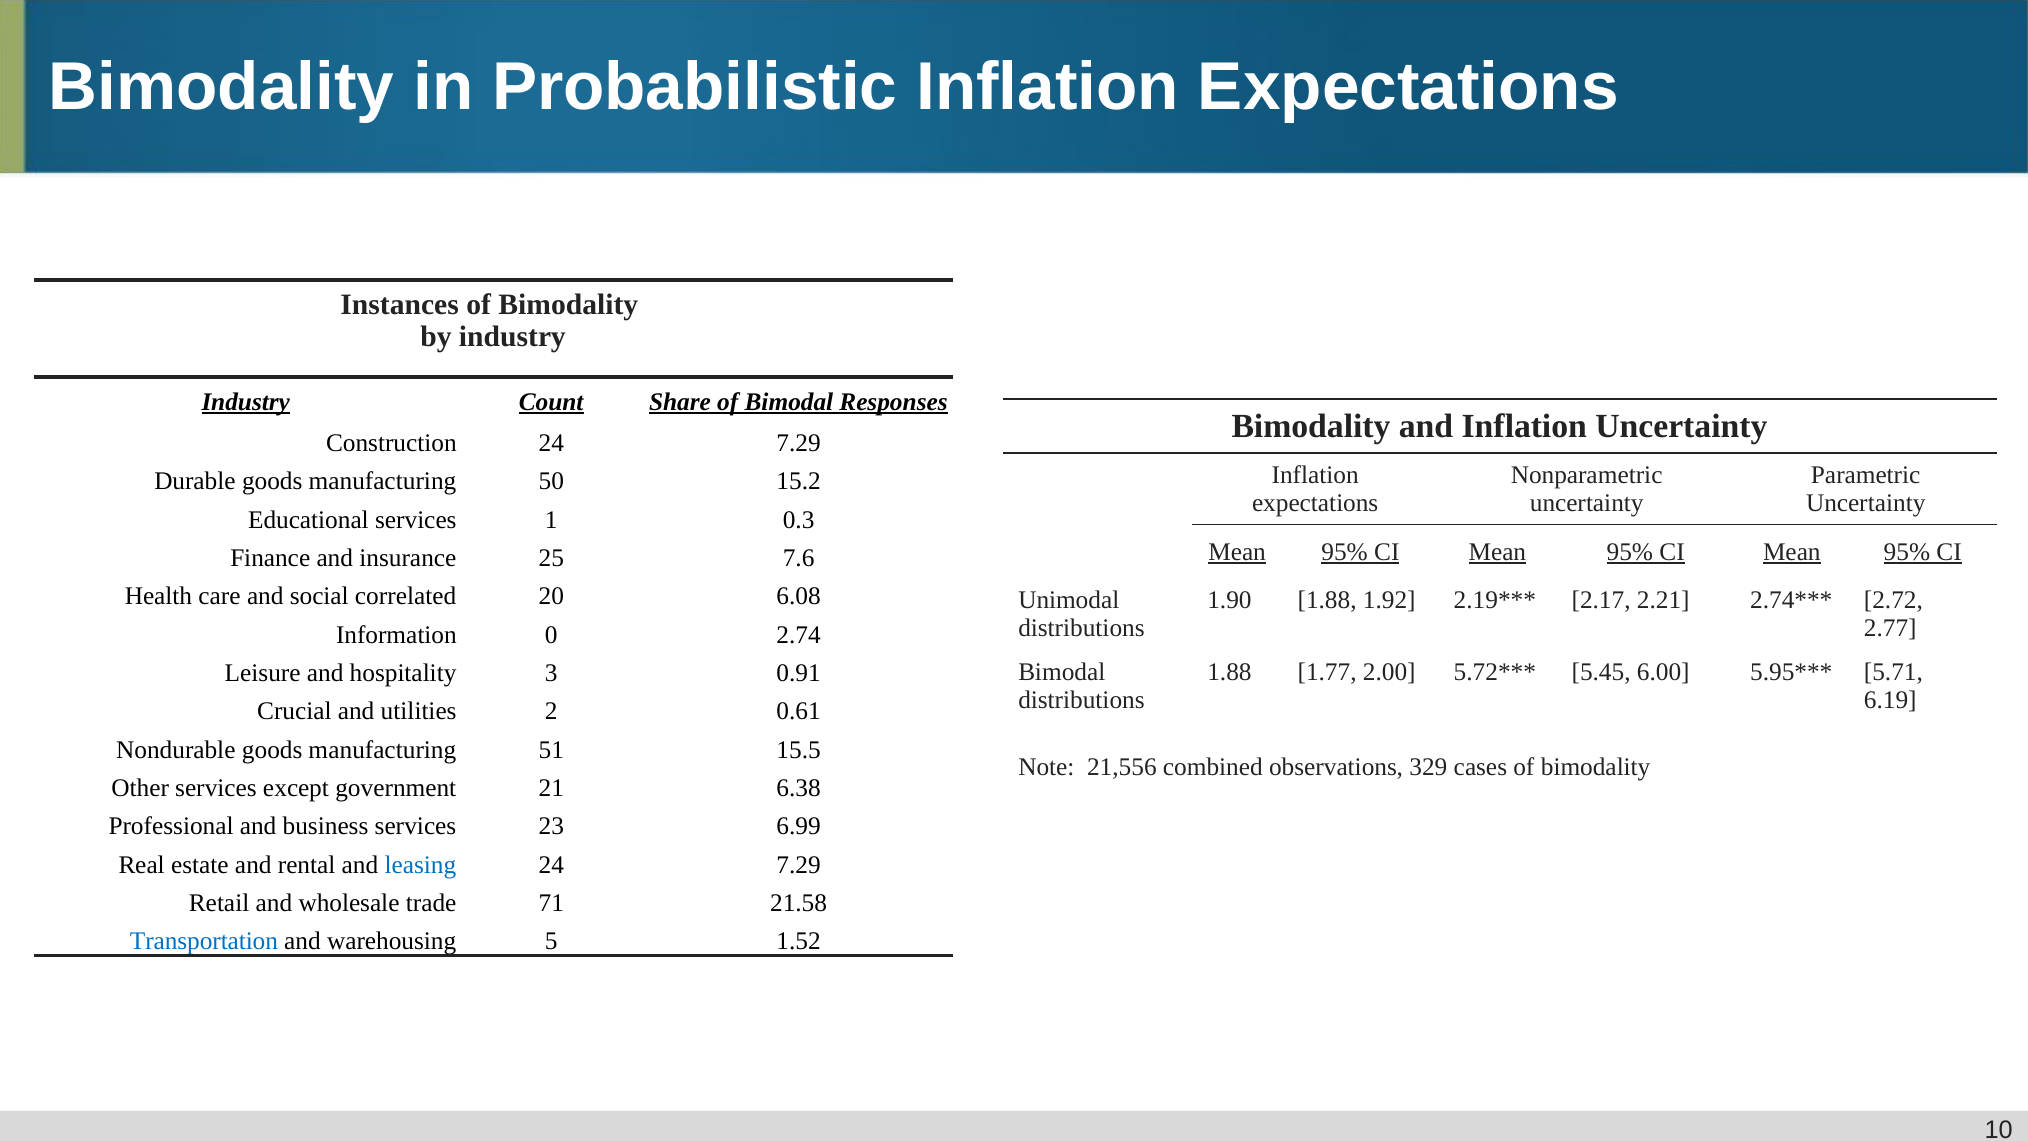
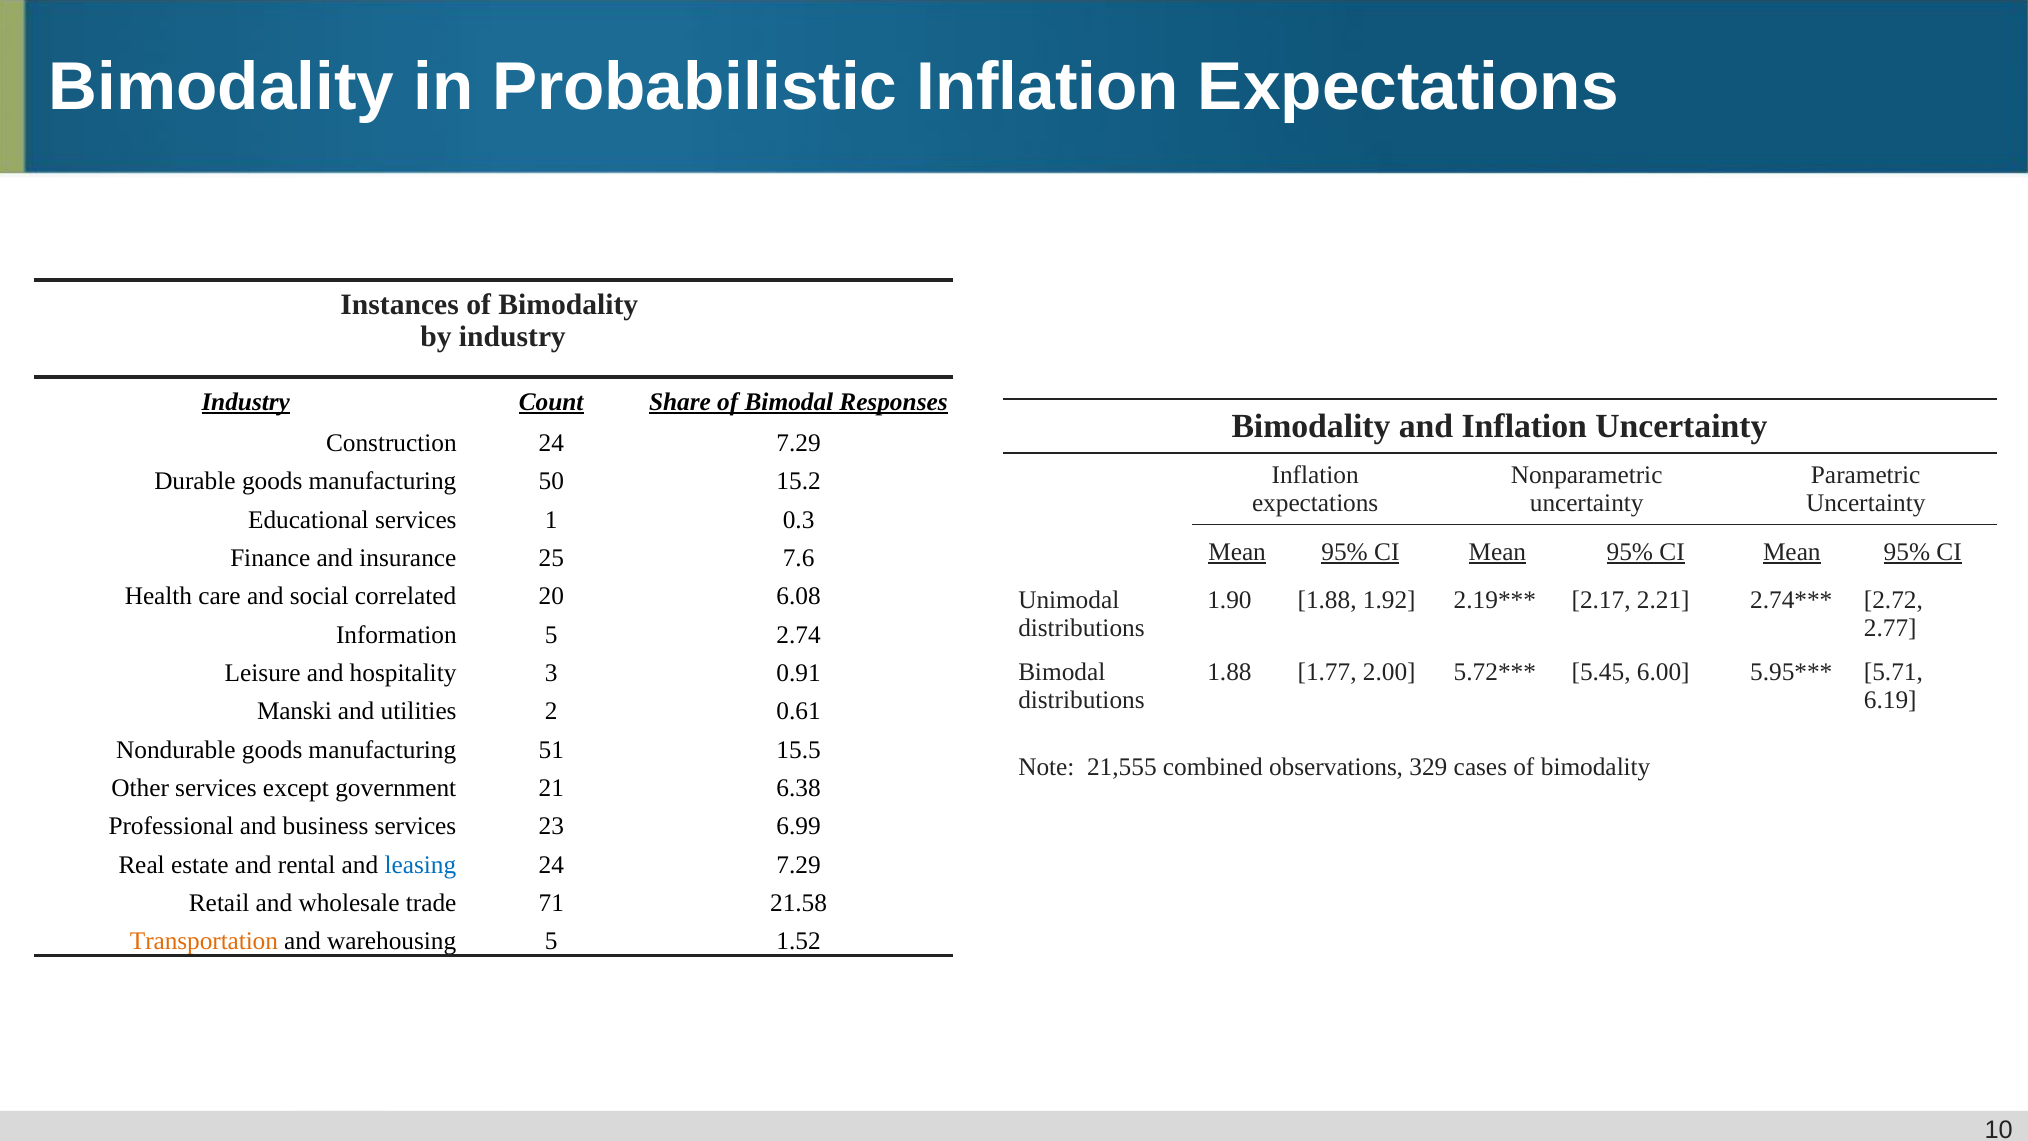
Information 0: 0 -> 5 (551, 635)
Crucial: Crucial -> Manski (295, 711)
21,556: 21,556 -> 21,555 (1122, 767)
Transportation colour: blue -> orange (204, 941)
